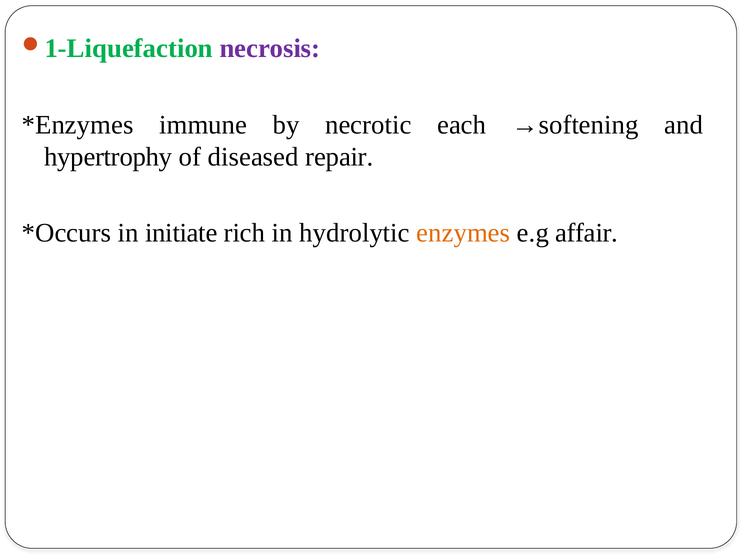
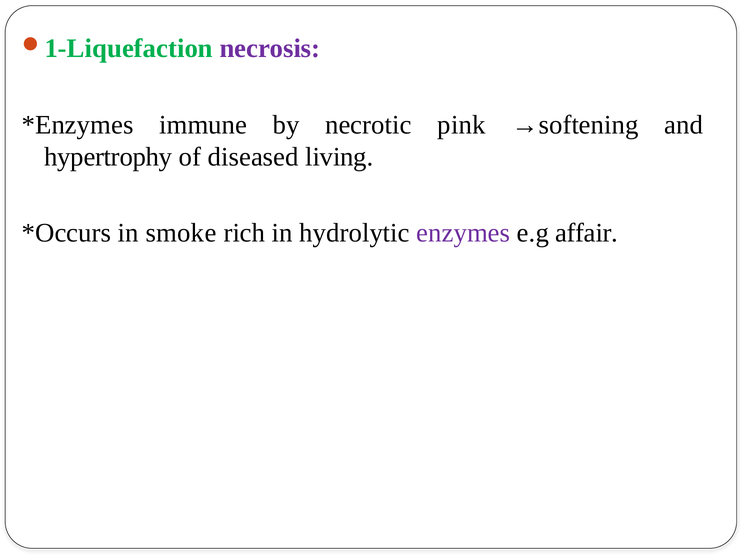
each: each -> pink (462, 125)
repair: repair -> living (339, 157)
initiate: initiate -> smoke (181, 233)
enzymes colour: orange -> purple (463, 233)
